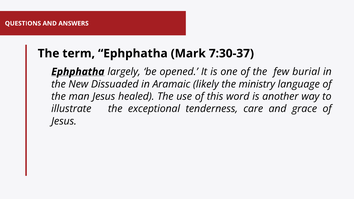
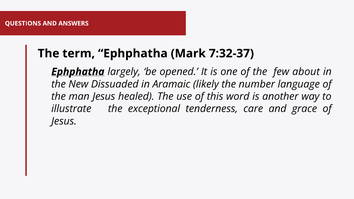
7:30-37: 7:30-37 -> 7:32-37 (231, 54)
burial: burial -> about (306, 72)
ministry: ministry -> number (257, 84)
